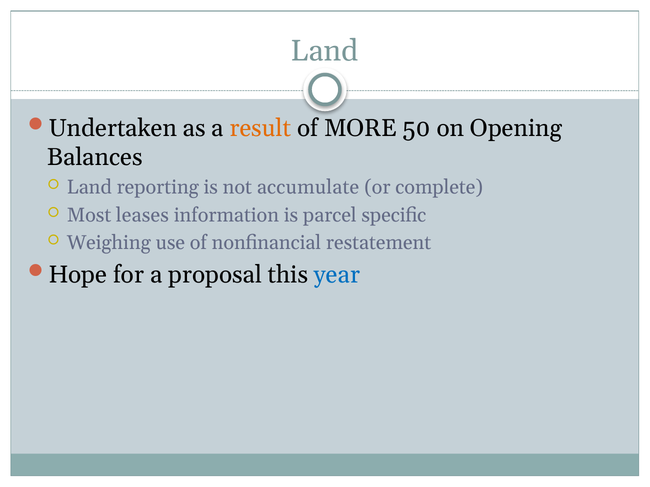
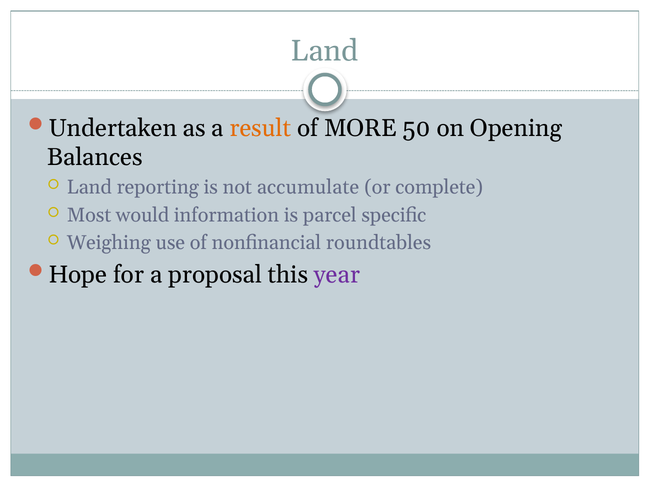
leases: leases -> would (143, 215)
restatement: restatement -> roundtables (379, 243)
year colour: blue -> purple (337, 275)
